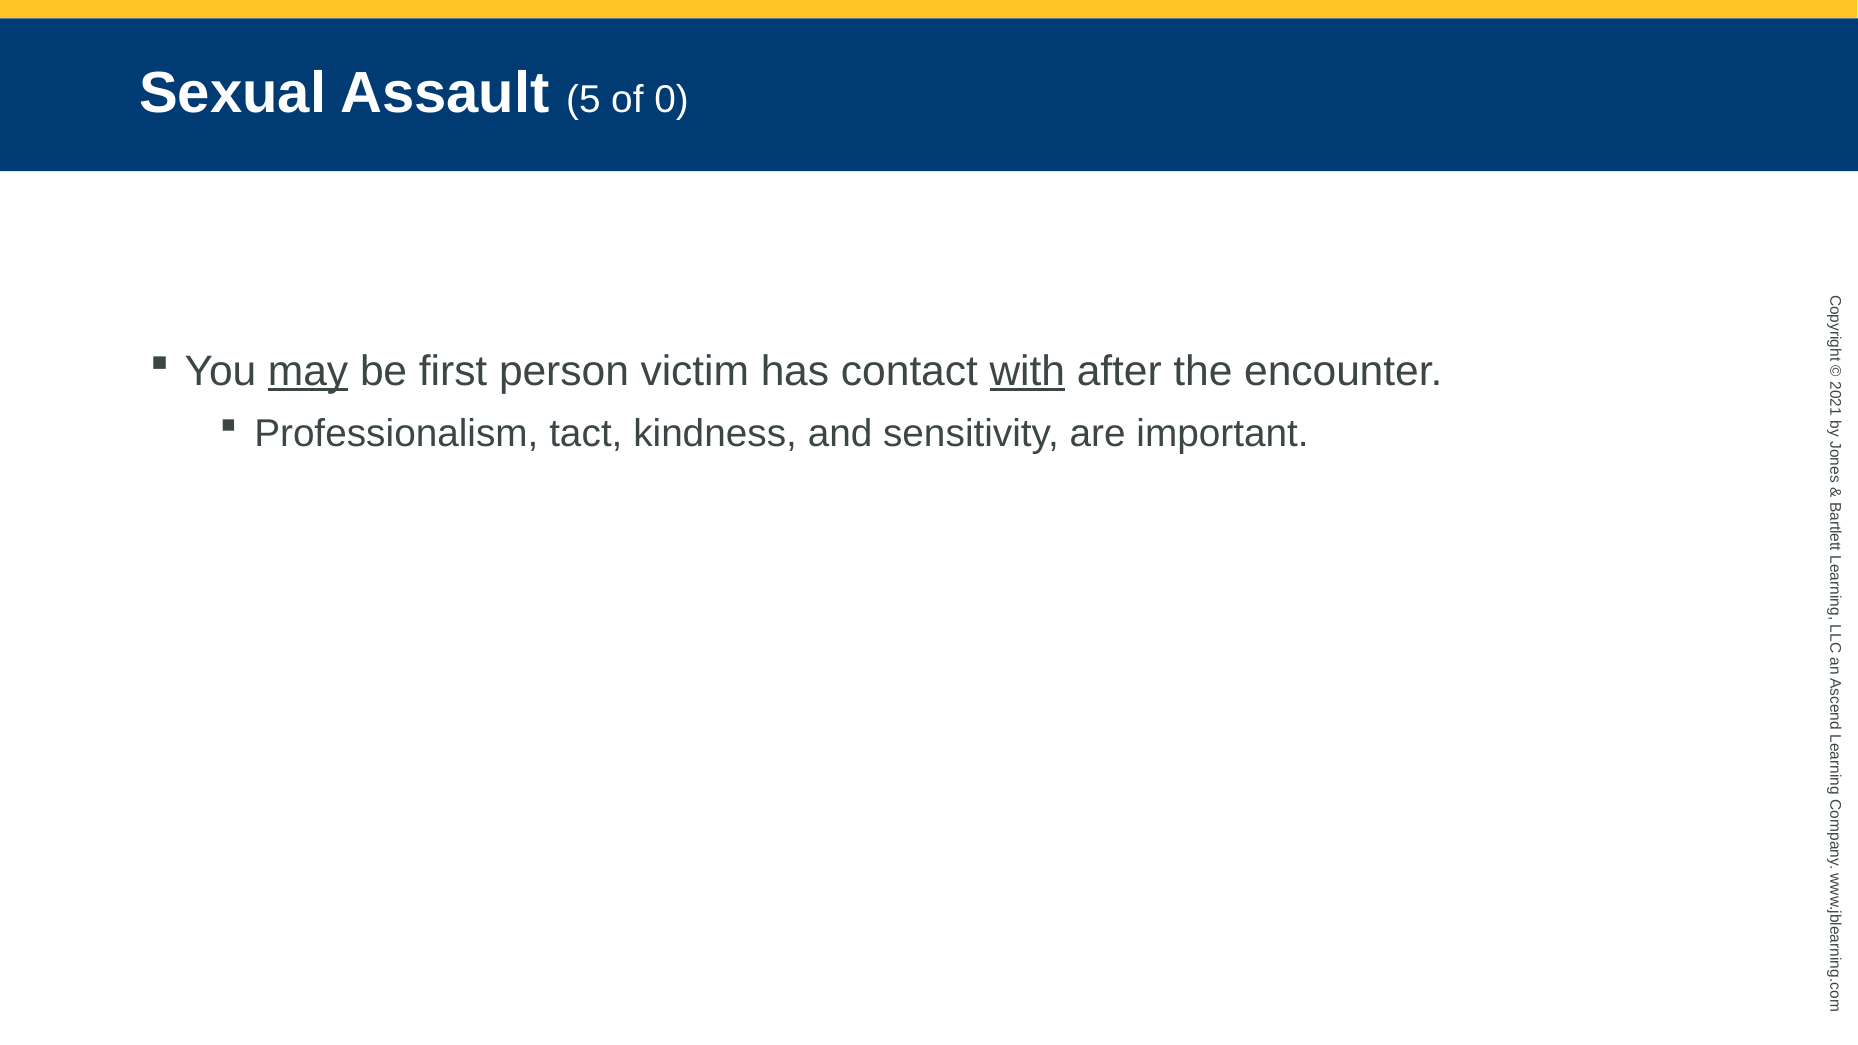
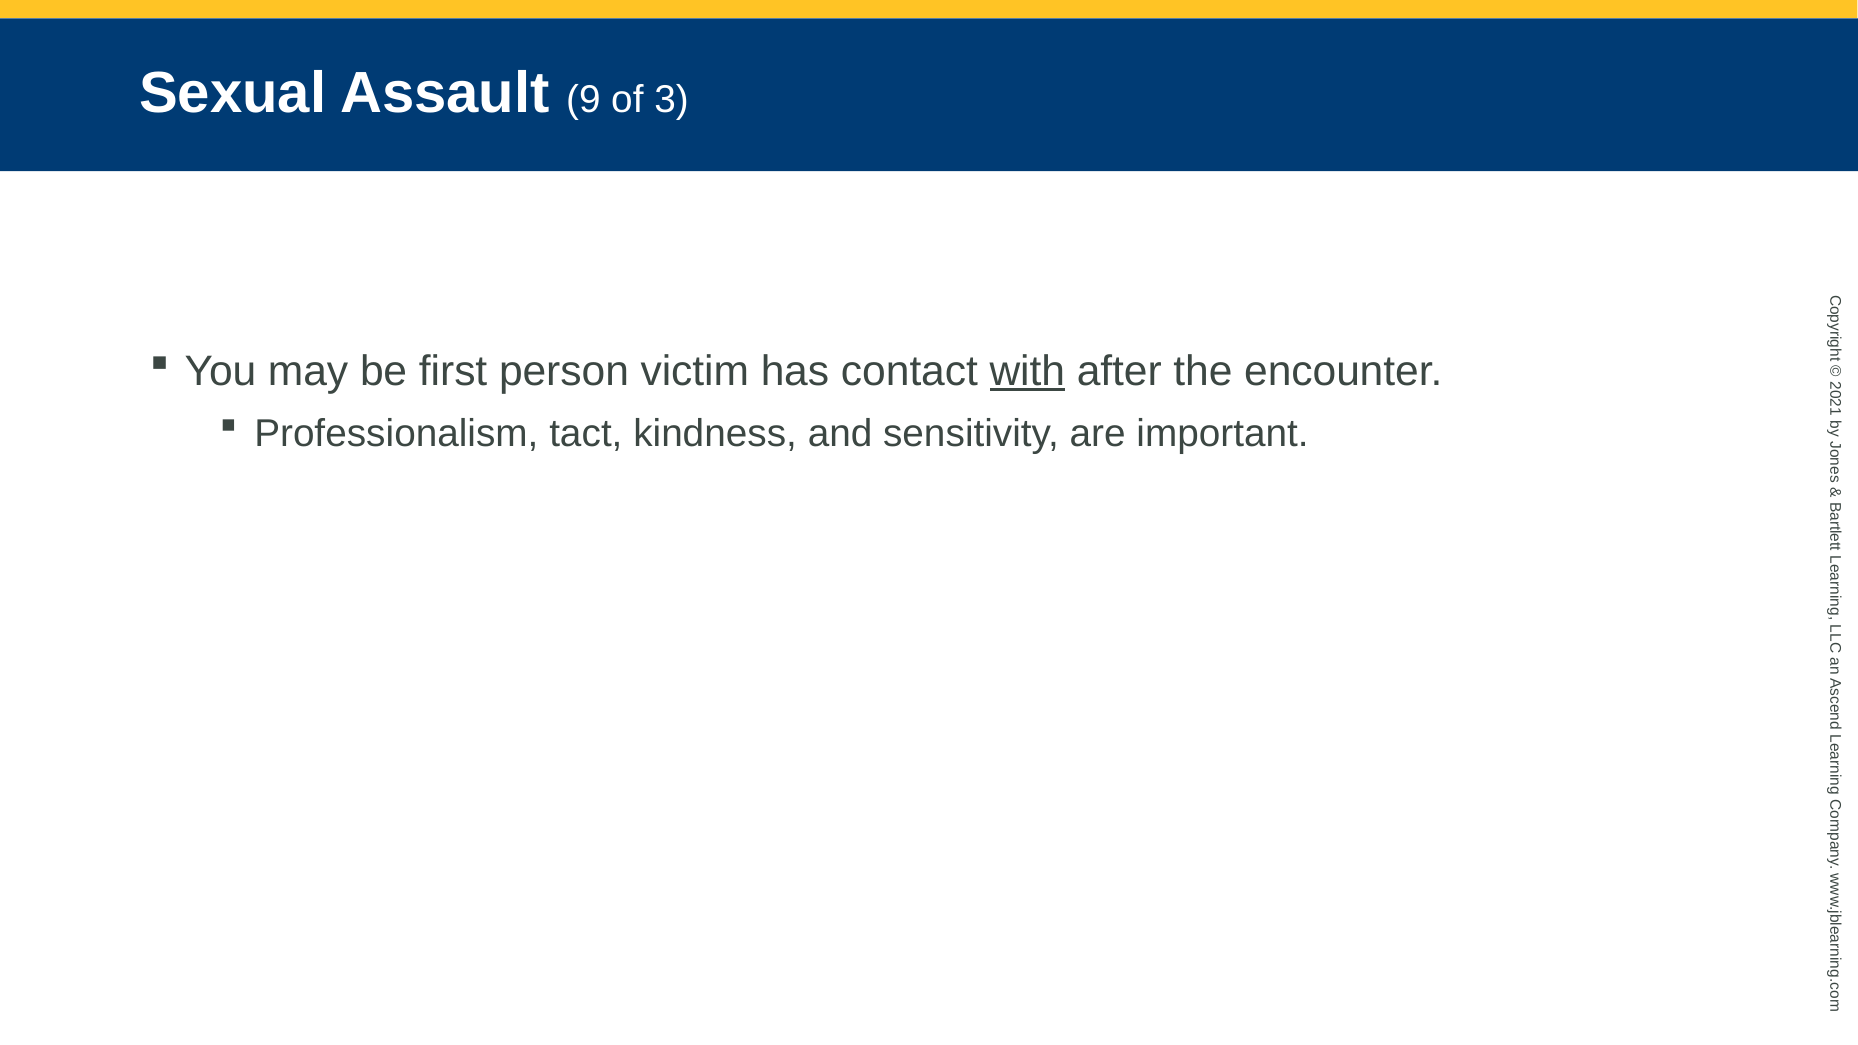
5: 5 -> 9 (583, 100)
of 0: 0 -> 3 (672, 100)
may underline: present -> none (308, 371)
